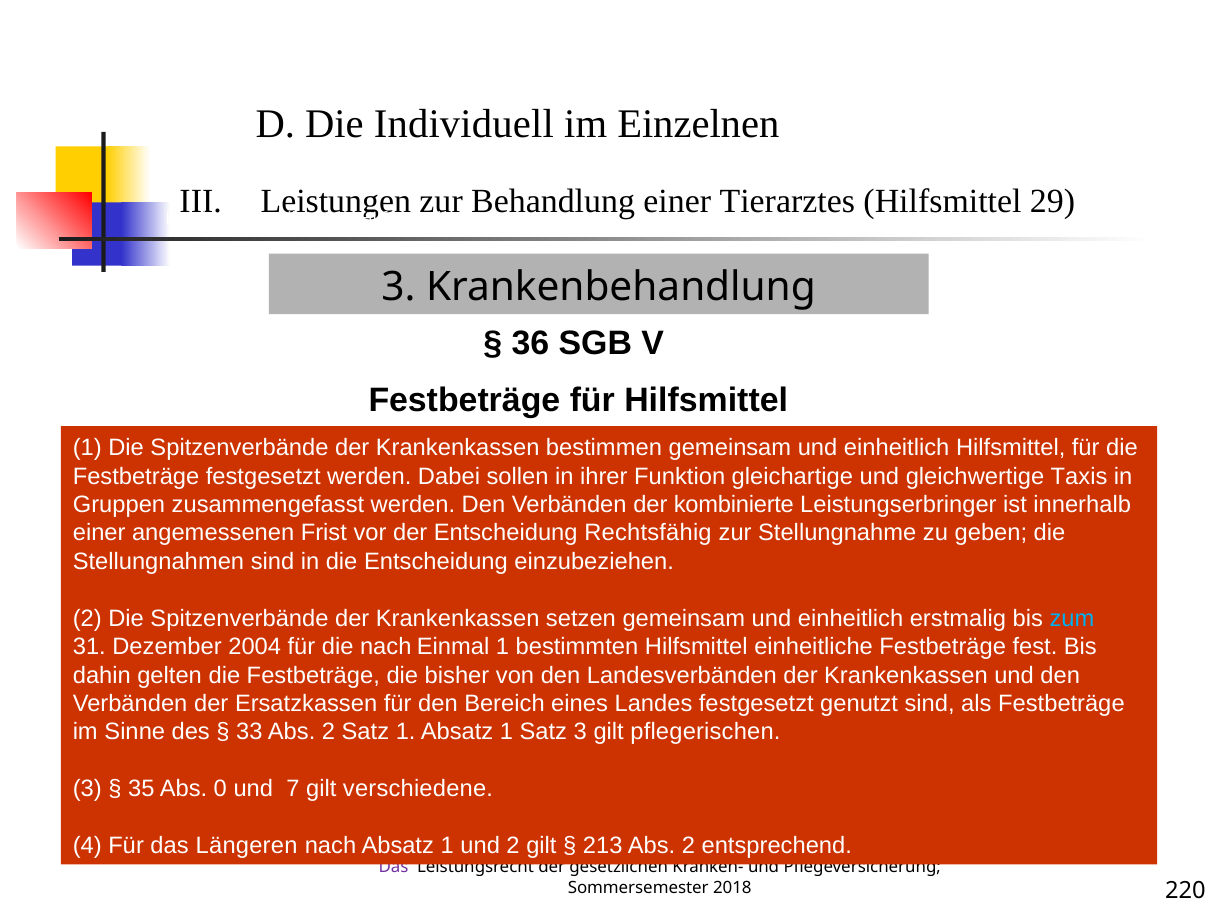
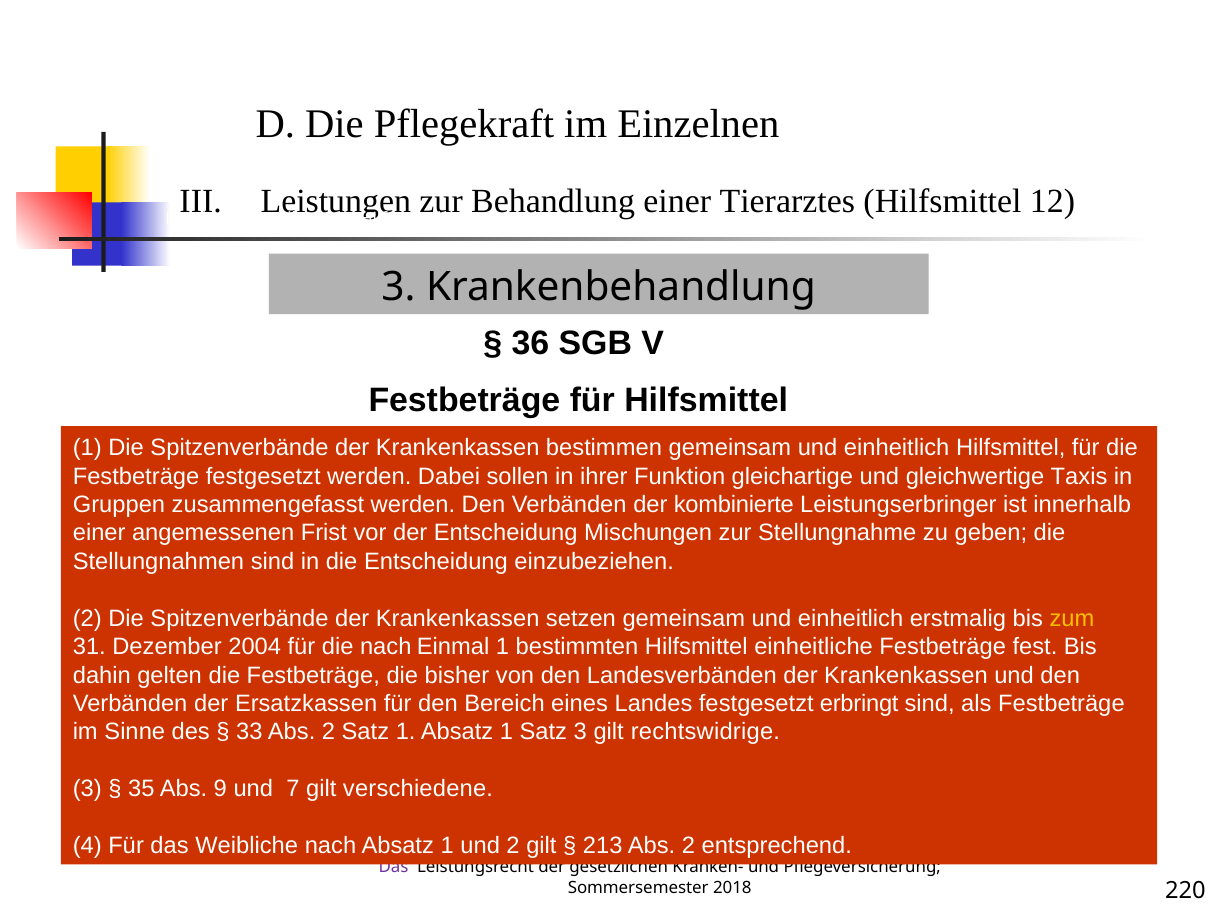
Individuell: Individuell -> Pflegekraft (464, 125)
29: 29 -> 12 (1053, 201)
Rechtsfähig: Rechtsfähig -> Mischungen (648, 533)
zum colour: light blue -> yellow (1072, 619)
genutzt: genutzt -> erbringt (859, 704)
pflegerischen: pflegerischen -> rechtswidrige (705, 733)
0: 0 -> 9 (220, 789)
Längeren: Längeren -> Weibliche (247, 846)
